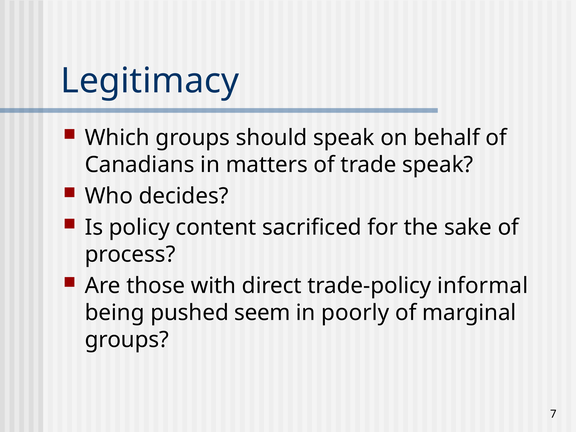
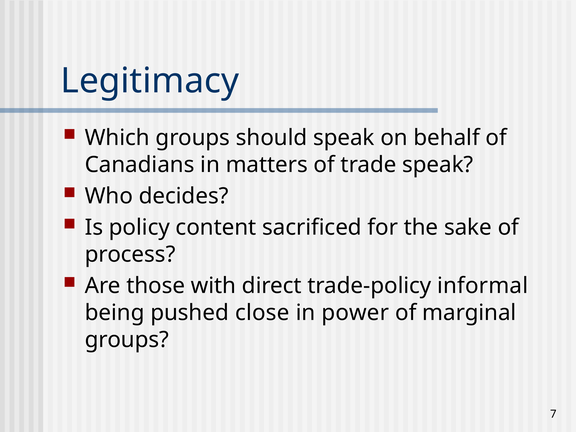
seem: seem -> close (262, 313)
poorly: poorly -> power (355, 313)
